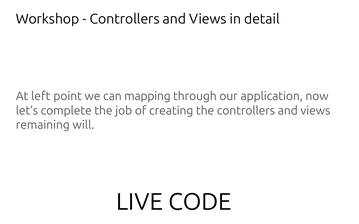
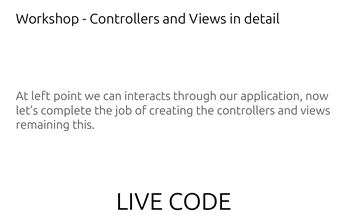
mapping: mapping -> interacts (147, 96)
will: will -> this (84, 125)
